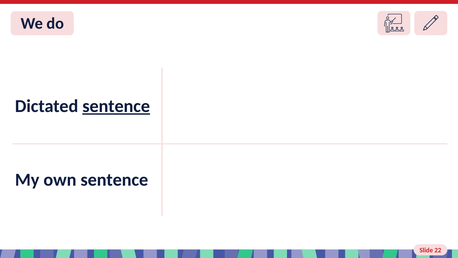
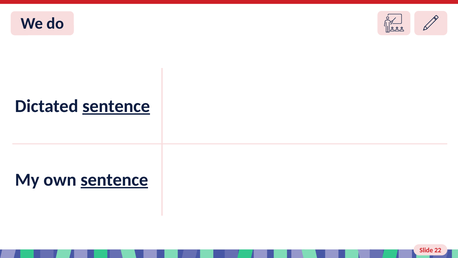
sentence underline: none -> present (114, 180)
